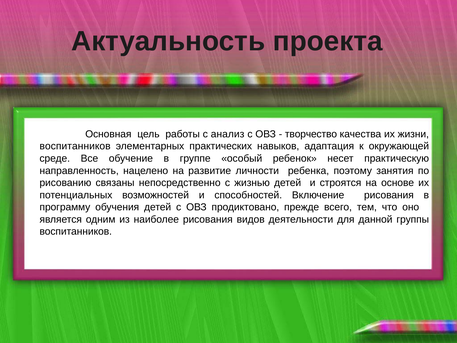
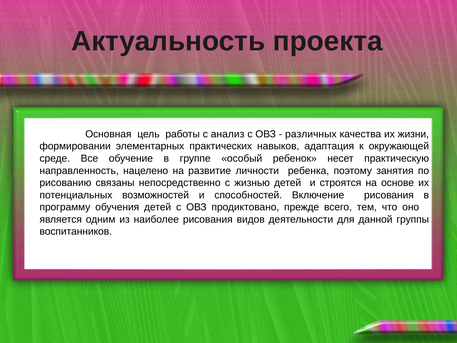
творчество: творчество -> различных (311, 134)
воспитанников: воспитанников -> формировании (75, 146)
